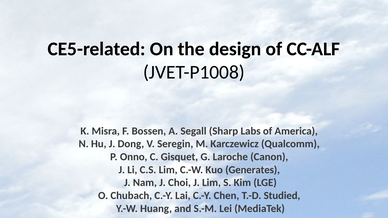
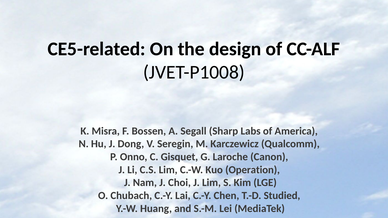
Generates: Generates -> Operation (253, 170)
